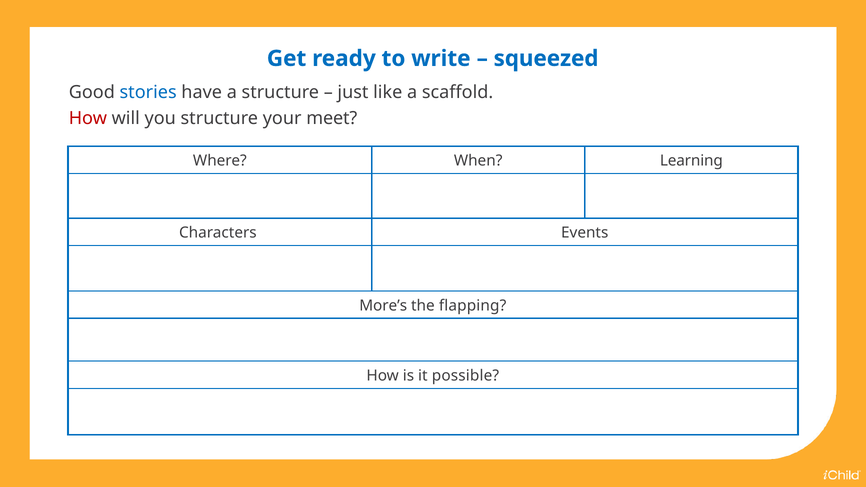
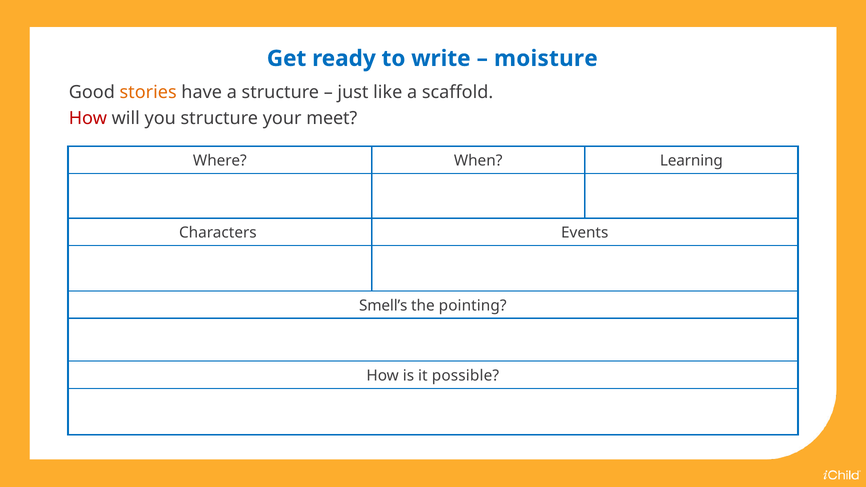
squeezed: squeezed -> moisture (546, 59)
stories colour: blue -> orange (148, 92)
More’s: More’s -> Smell’s (383, 306)
flapping: flapping -> pointing (473, 306)
